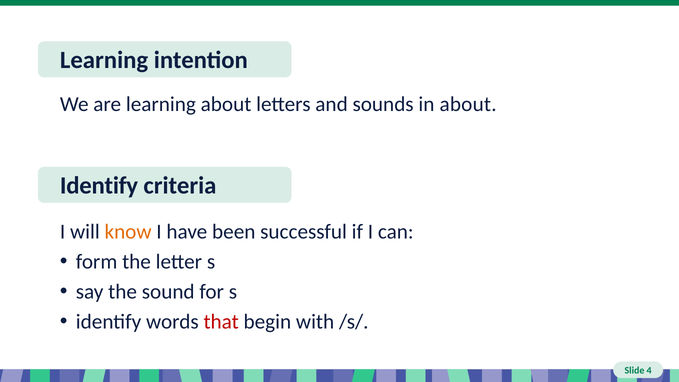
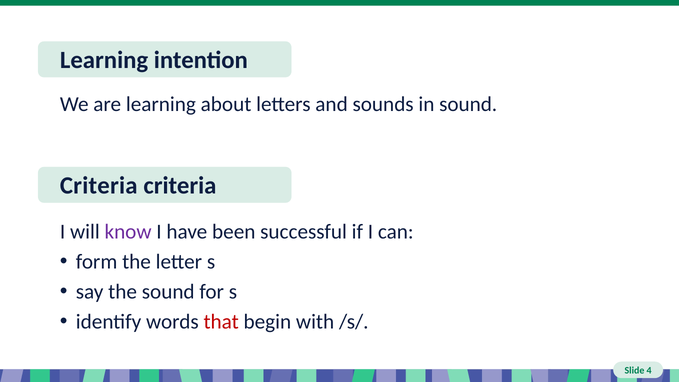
in about: about -> sound (468, 104)
Identify: Identify -> Criteria (99, 185)
know colour: orange -> purple (128, 232)
